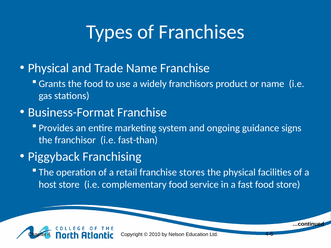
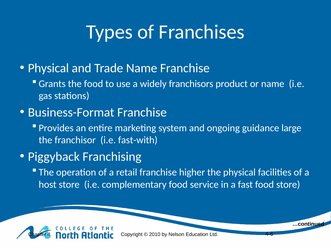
signs: signs -> large (291, 128)
fast-than: fast-than -> fast-with (138, 140)
stores: stores -> higher (192, 172)
